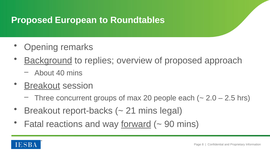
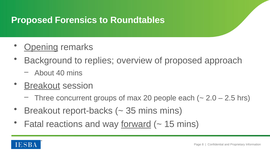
European: European -> Forensics (76, 20)
Opening underline: none -> present (41, 47)
Background underline: present -> none (48, 61)
21: 21 -> 35 (131, 111)
mins legal: legal -> mins (171, 111)
90: 90 -> 15 (169, 124)
